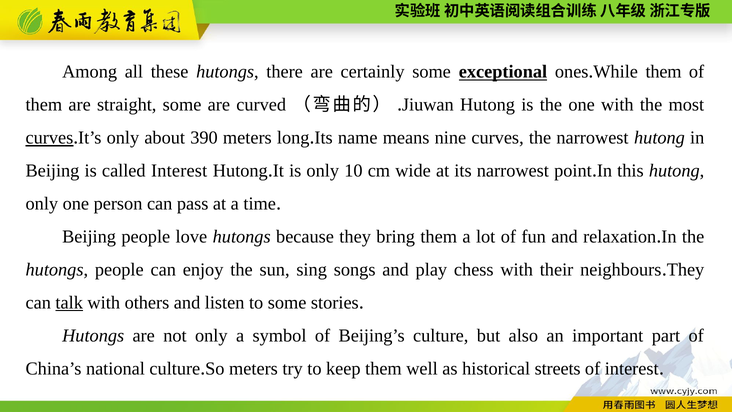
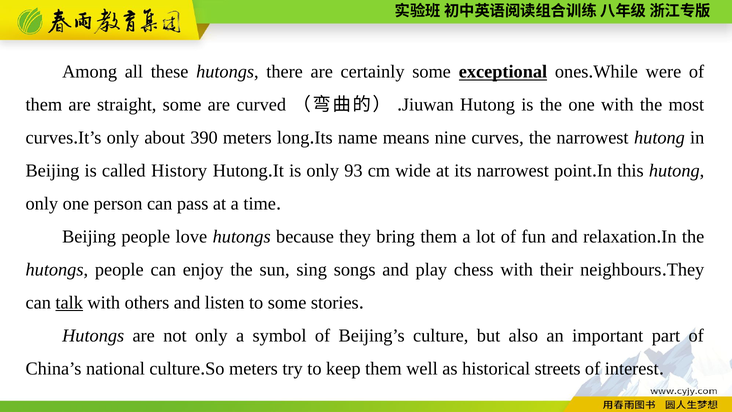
them: them -> were (663, 72)
curves underline: present -> none (49, 138)
called Interest: Interest -> History (179, 171)
10: 10 -> 93 (353, 171)
